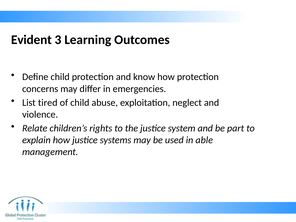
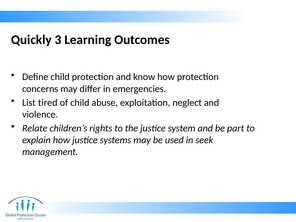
Evident: Evident -> Quickly (31, 40)
able: able -> seek (204, 140)
